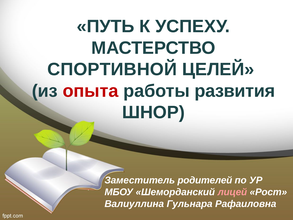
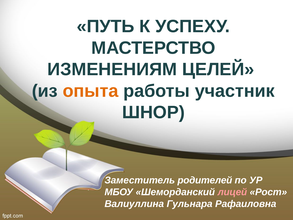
СПОРТИВНОЙ: СПОРТИВНОЙ -> ИЗМЕНЕНИЯМ (112, 69)
опыта colour: red -> orange (91, 91)
развития: развития -> участник (235, 91)
